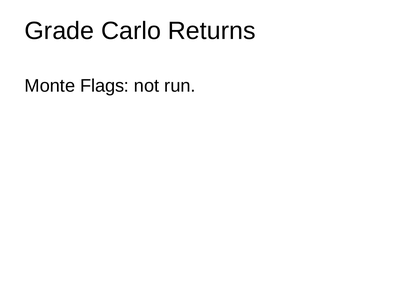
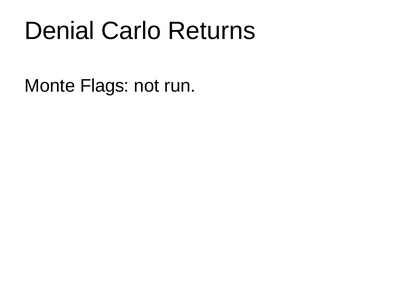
Grade: Grade -> Denial (59, 31)
